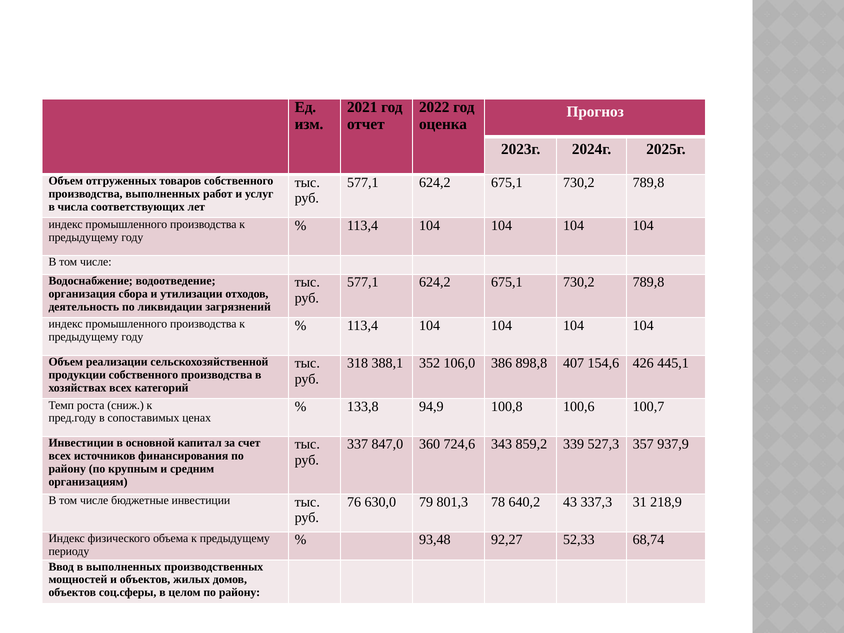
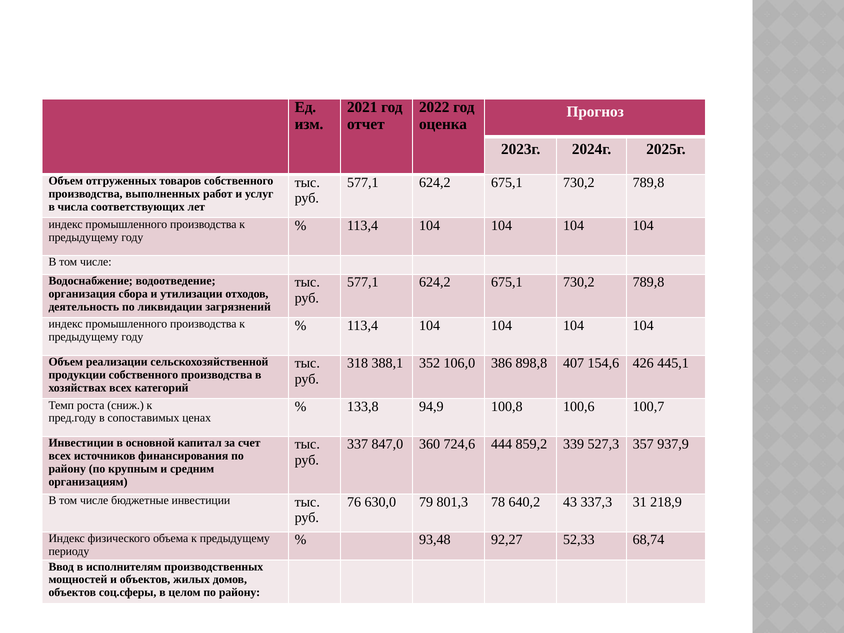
343: 343 -> 444 (502, 444)
в выполненных: выполненных -> исполнителям (124, 567)
